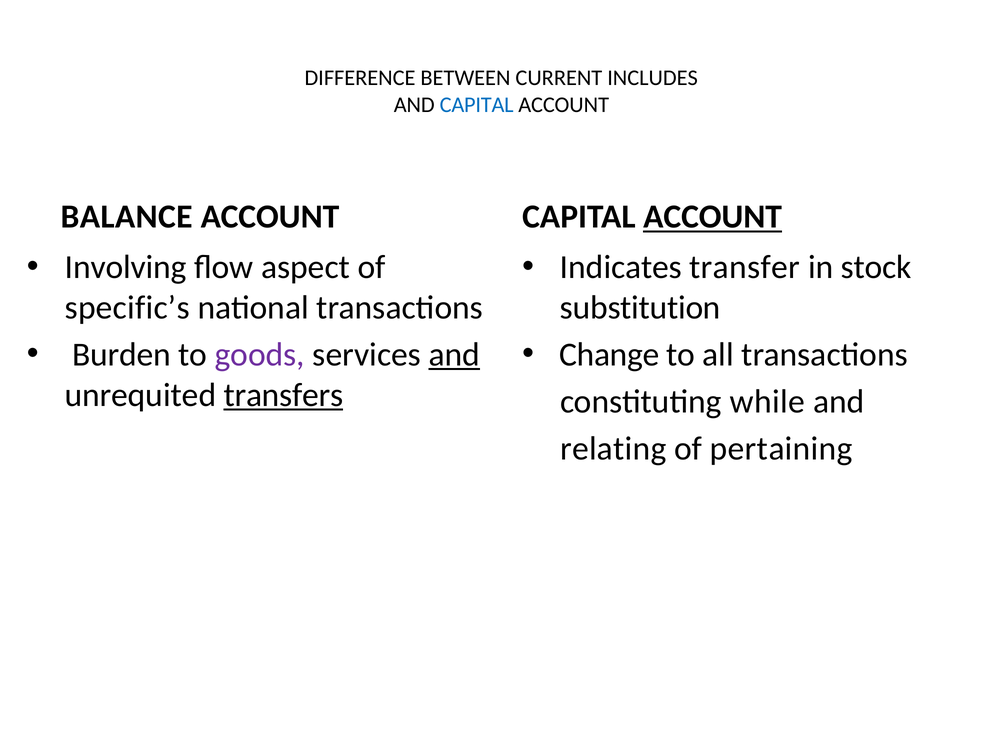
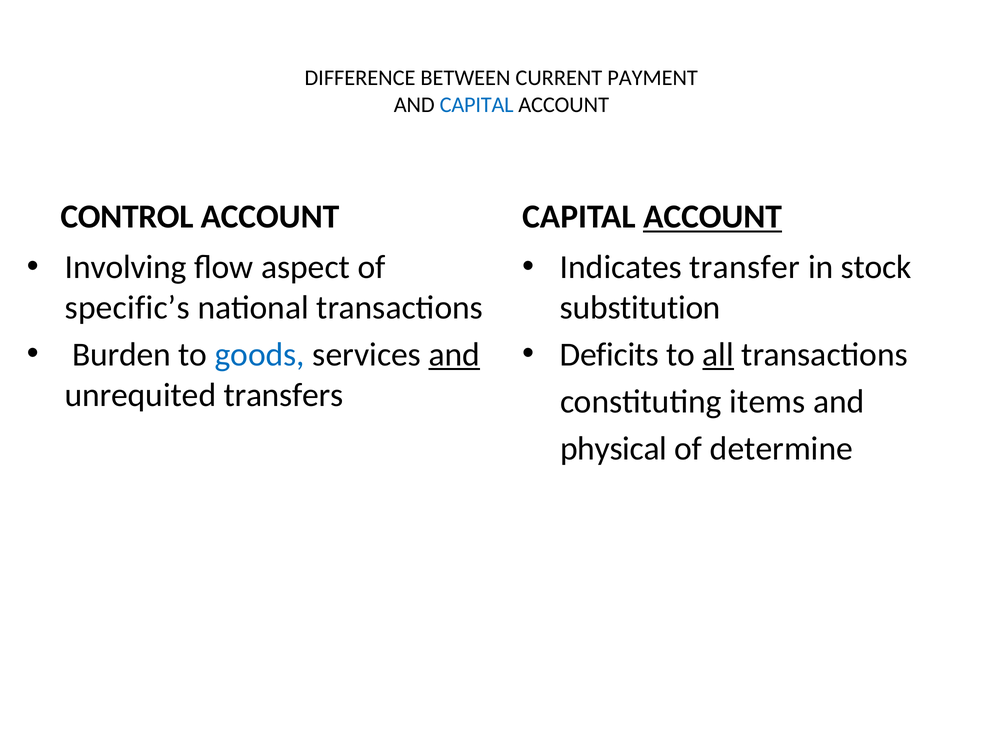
INCLUDES: INCLUDES -> PAYMENT (653, 78)
BALANCE: BALANCE -> CONTROL (127, 217)
goods colour: purple -> blue (260, 355)
Change: Change -> Deficits (609, 355)
all underline: none -> present (718, 355)
transfers underline: present -> none (284, 395)
while: while -> items (767, 402)
relating: relating -> physical (614, 449)
pertaining: pertaining -> determine (781, 449)
